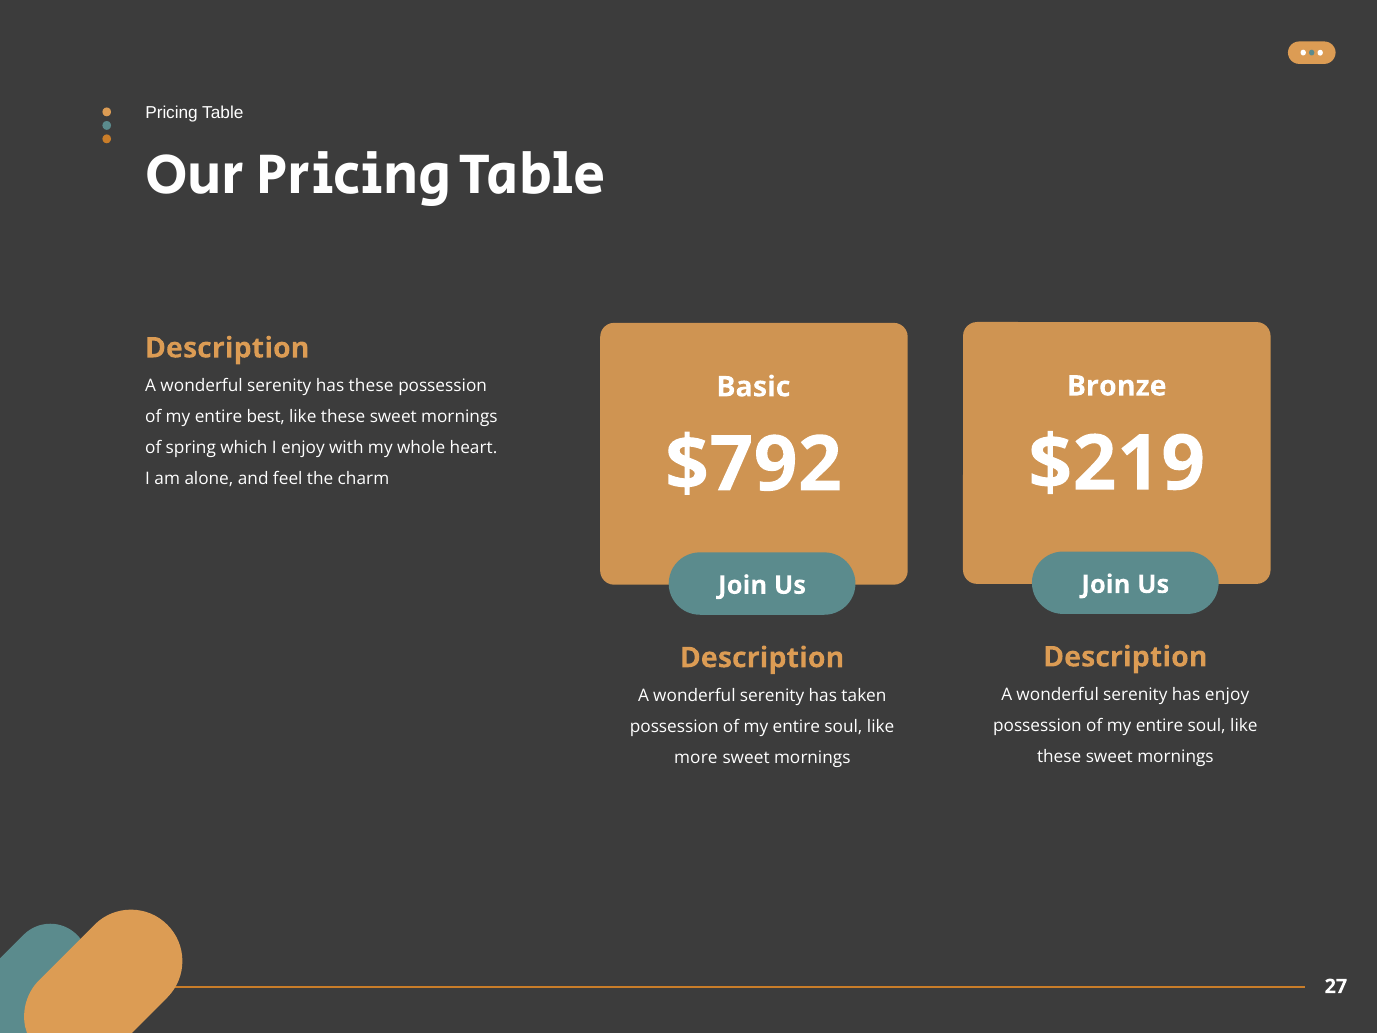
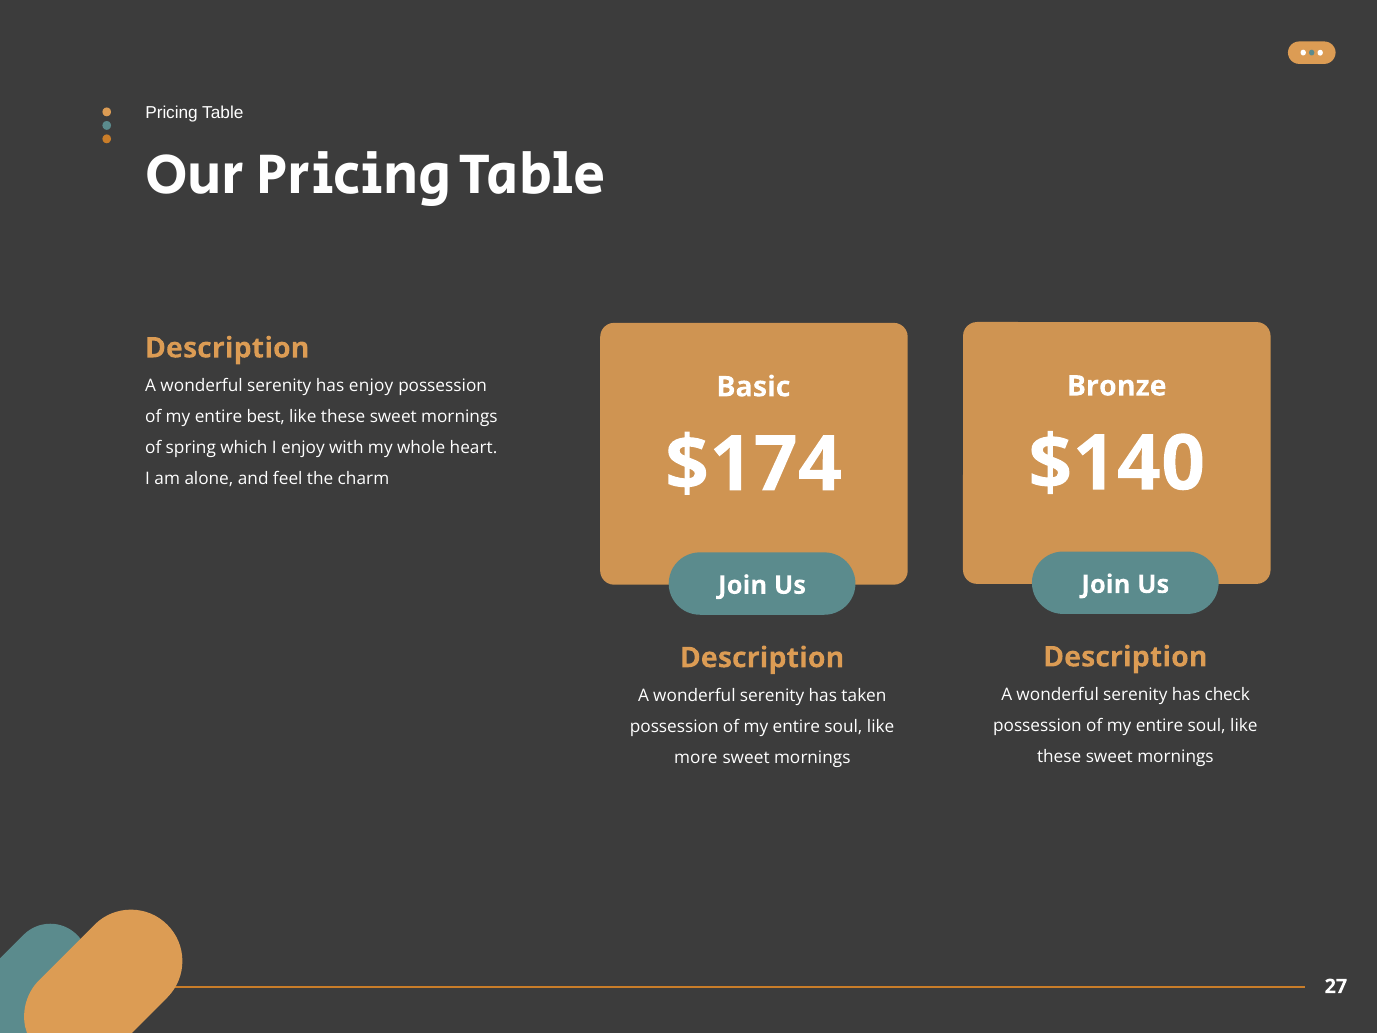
has these: these -> enjoy (371, 386)
$219: $219 -> $140 (1117, 464)
$792: $792 -> $174 (754, 465)
has enjoy: enjoy -> check (1227, 695)
